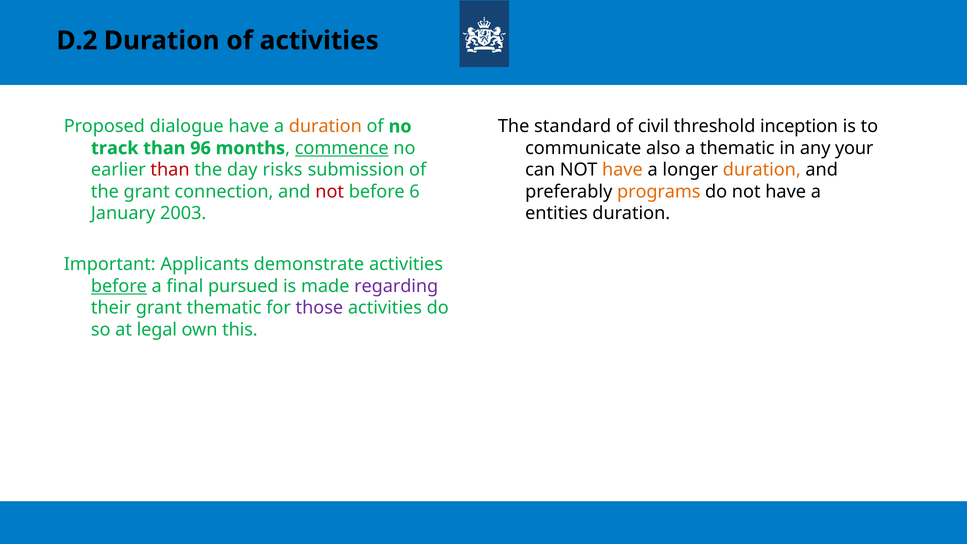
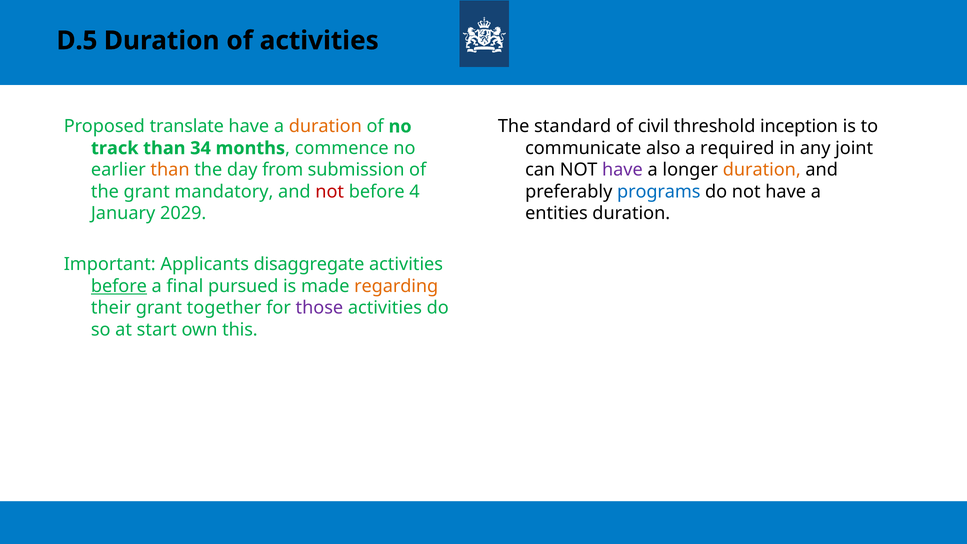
D.2: D.2 -> D.5 (77, 41)
dialogue: dialogue -> translate (187, 126)
a thematic: thematic -> required (737, 148)
your: your -> joint (854, 148)
96: 96 -> 34 (201, 148)
commence underline: present -> none (342, 148)
than colour: red -> orange (170, 170)
risks: risks -> from (283, 170)
have colour: orange -> purple (622, 170)
connection: connection -> mandatory (224, 192)
6: 6 -> 4 (415, 192)
programs colour: orange -> blue (659, 192)
2003: 2003 -> 2029 (183, 213)
demonstrate: demonstrate -> disaggregate (309, 264)
regarding colour: purple -> orange (396, 286)
grant thematic: thematic -> together (224, 308)
legal: legal -> start (157, 330)
